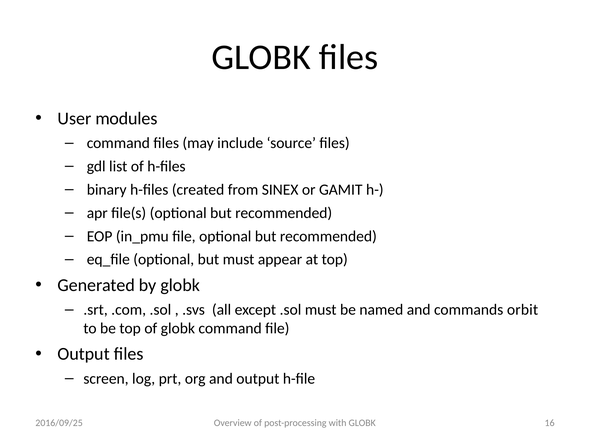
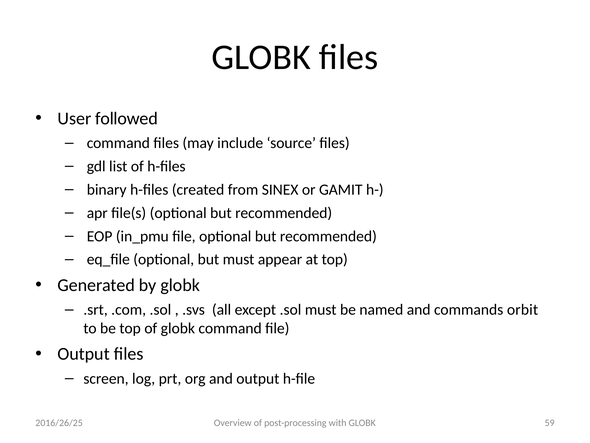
modules: modules -> followed (126, 118)
16: 16 -> 59 (550, 422)
2016/09/25: 2016/09/25 -> 2016/26/25 (59, 423)
